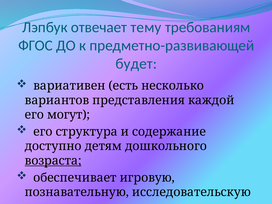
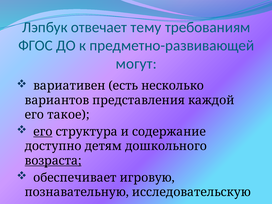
будет: будет -> могут (136, 64)
могут: могут -> такое (68, 115)
его underline: none -> present (43, 132)
